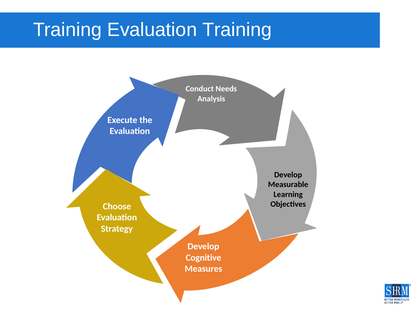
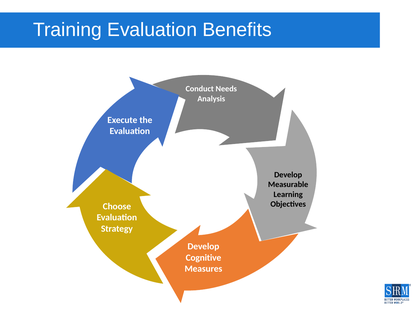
Evaluation Training: Training -> Benefits (237, 30)
